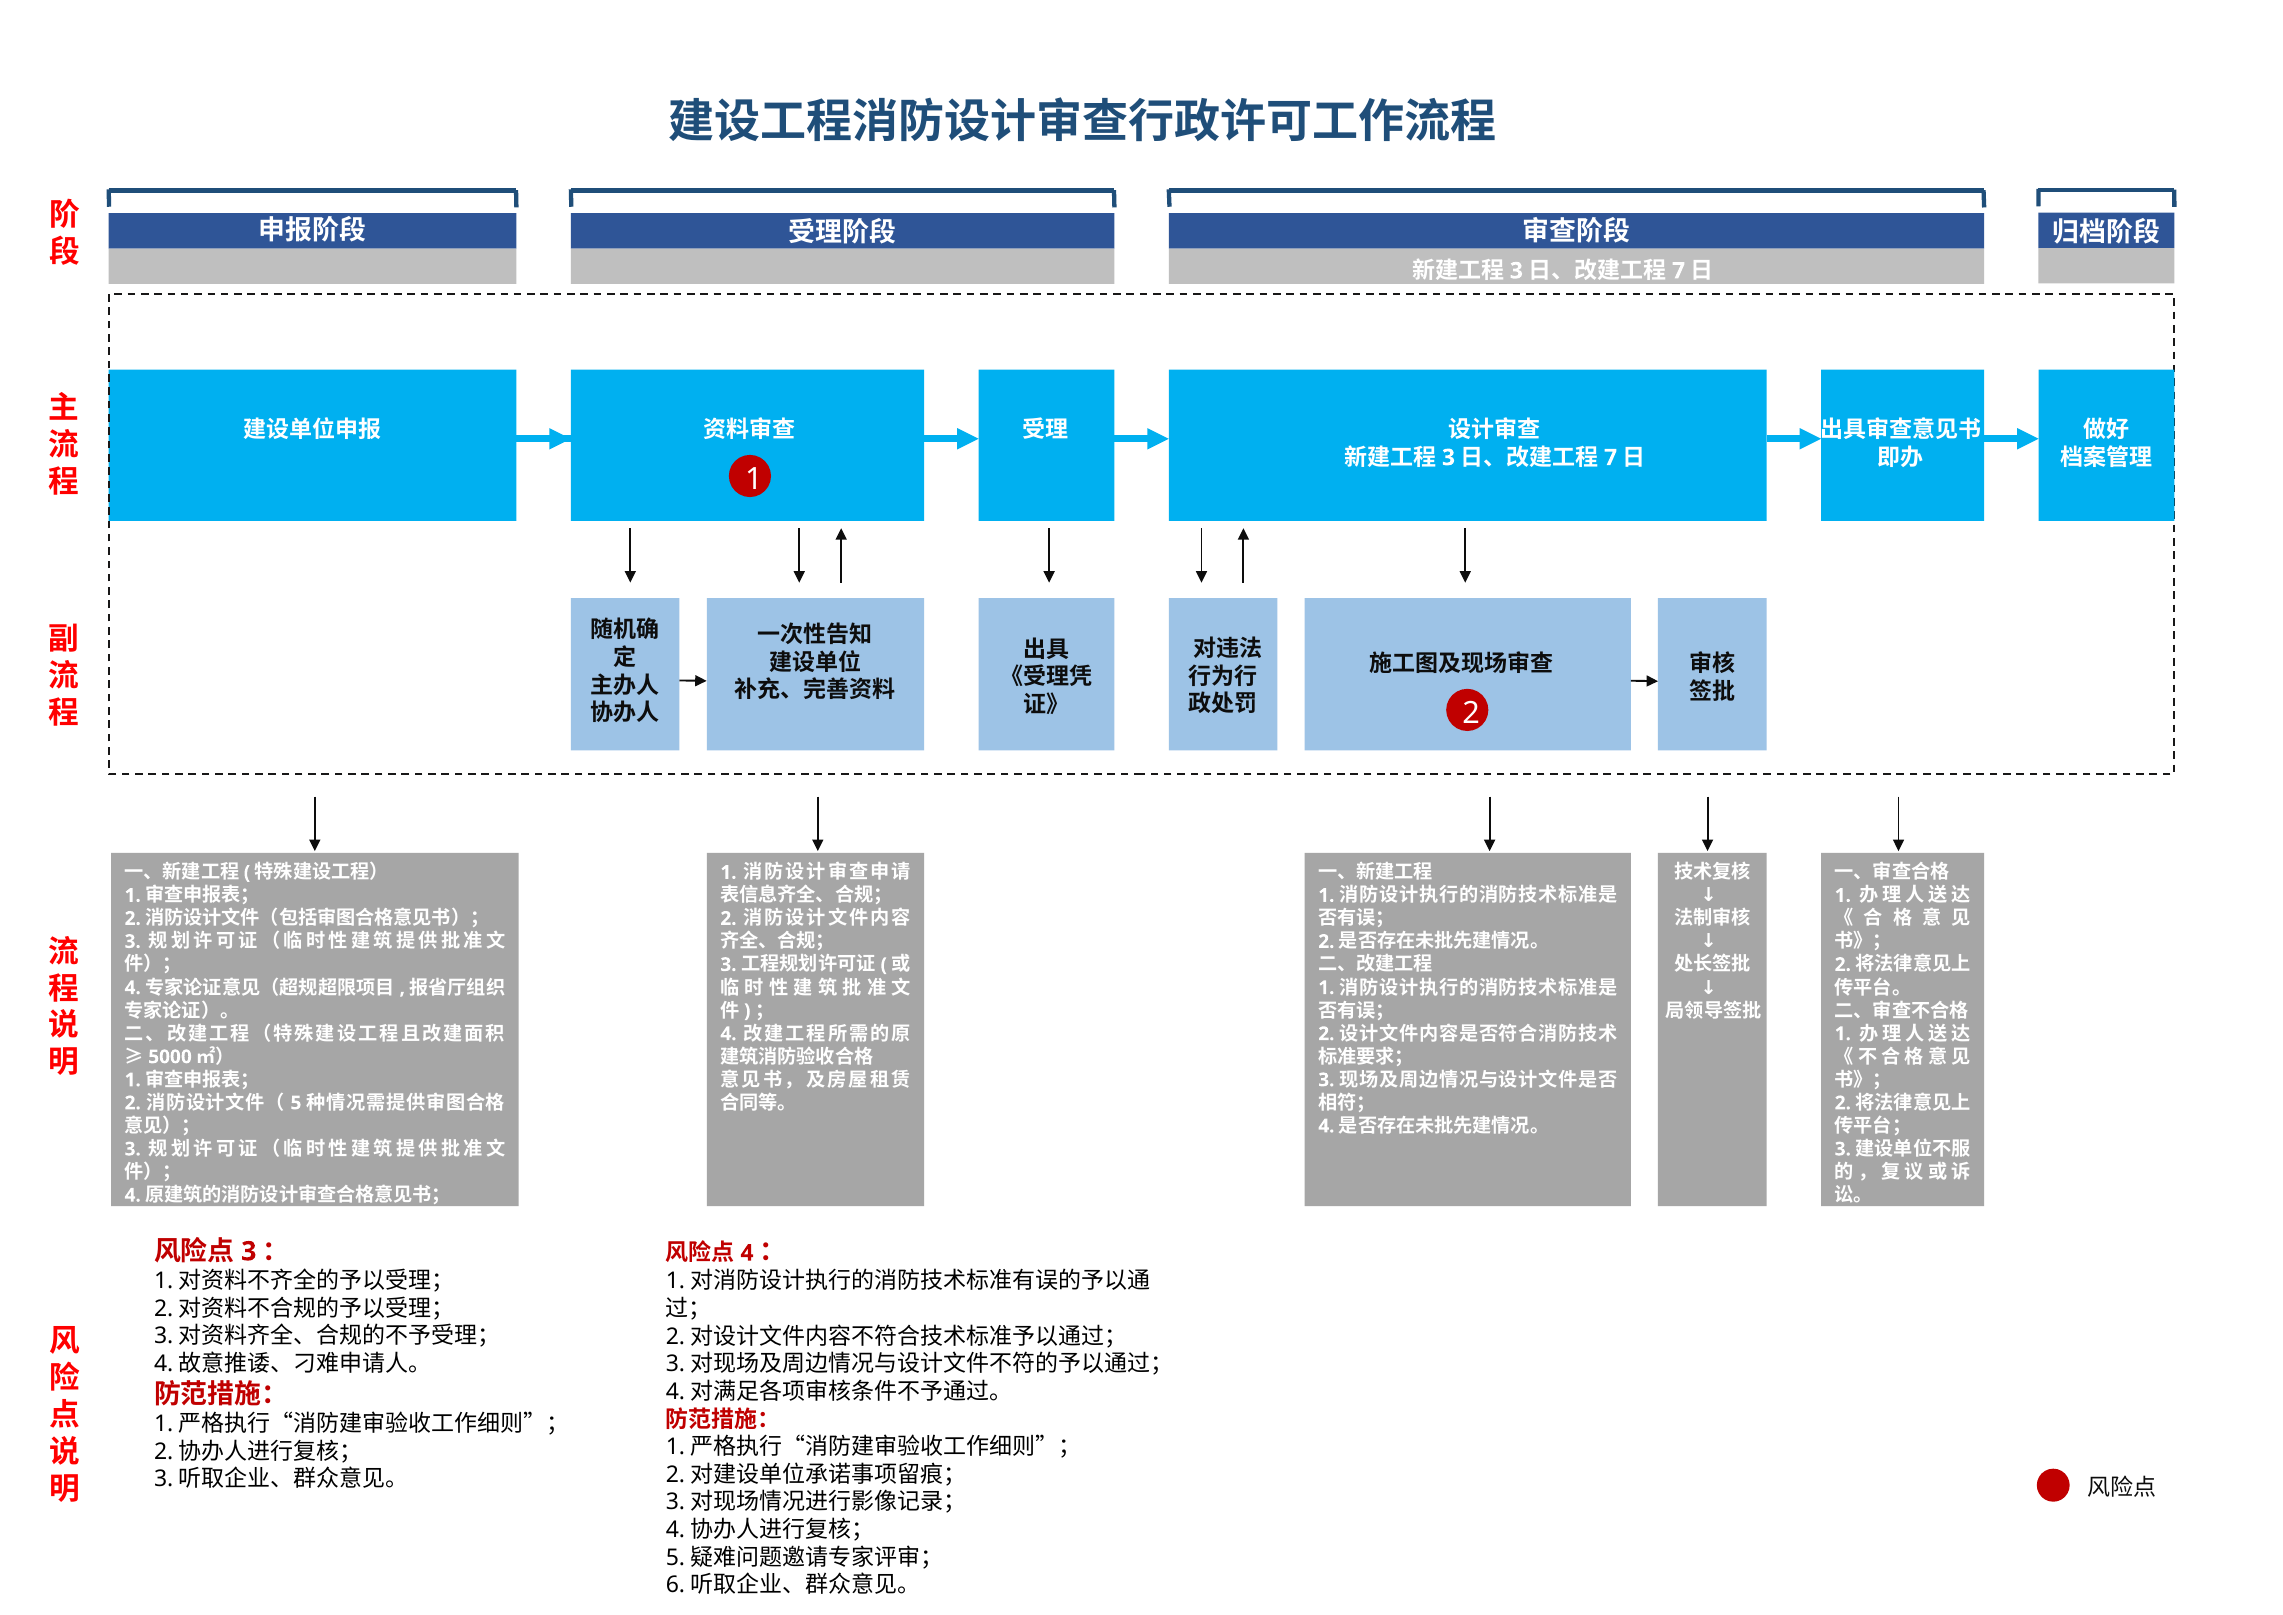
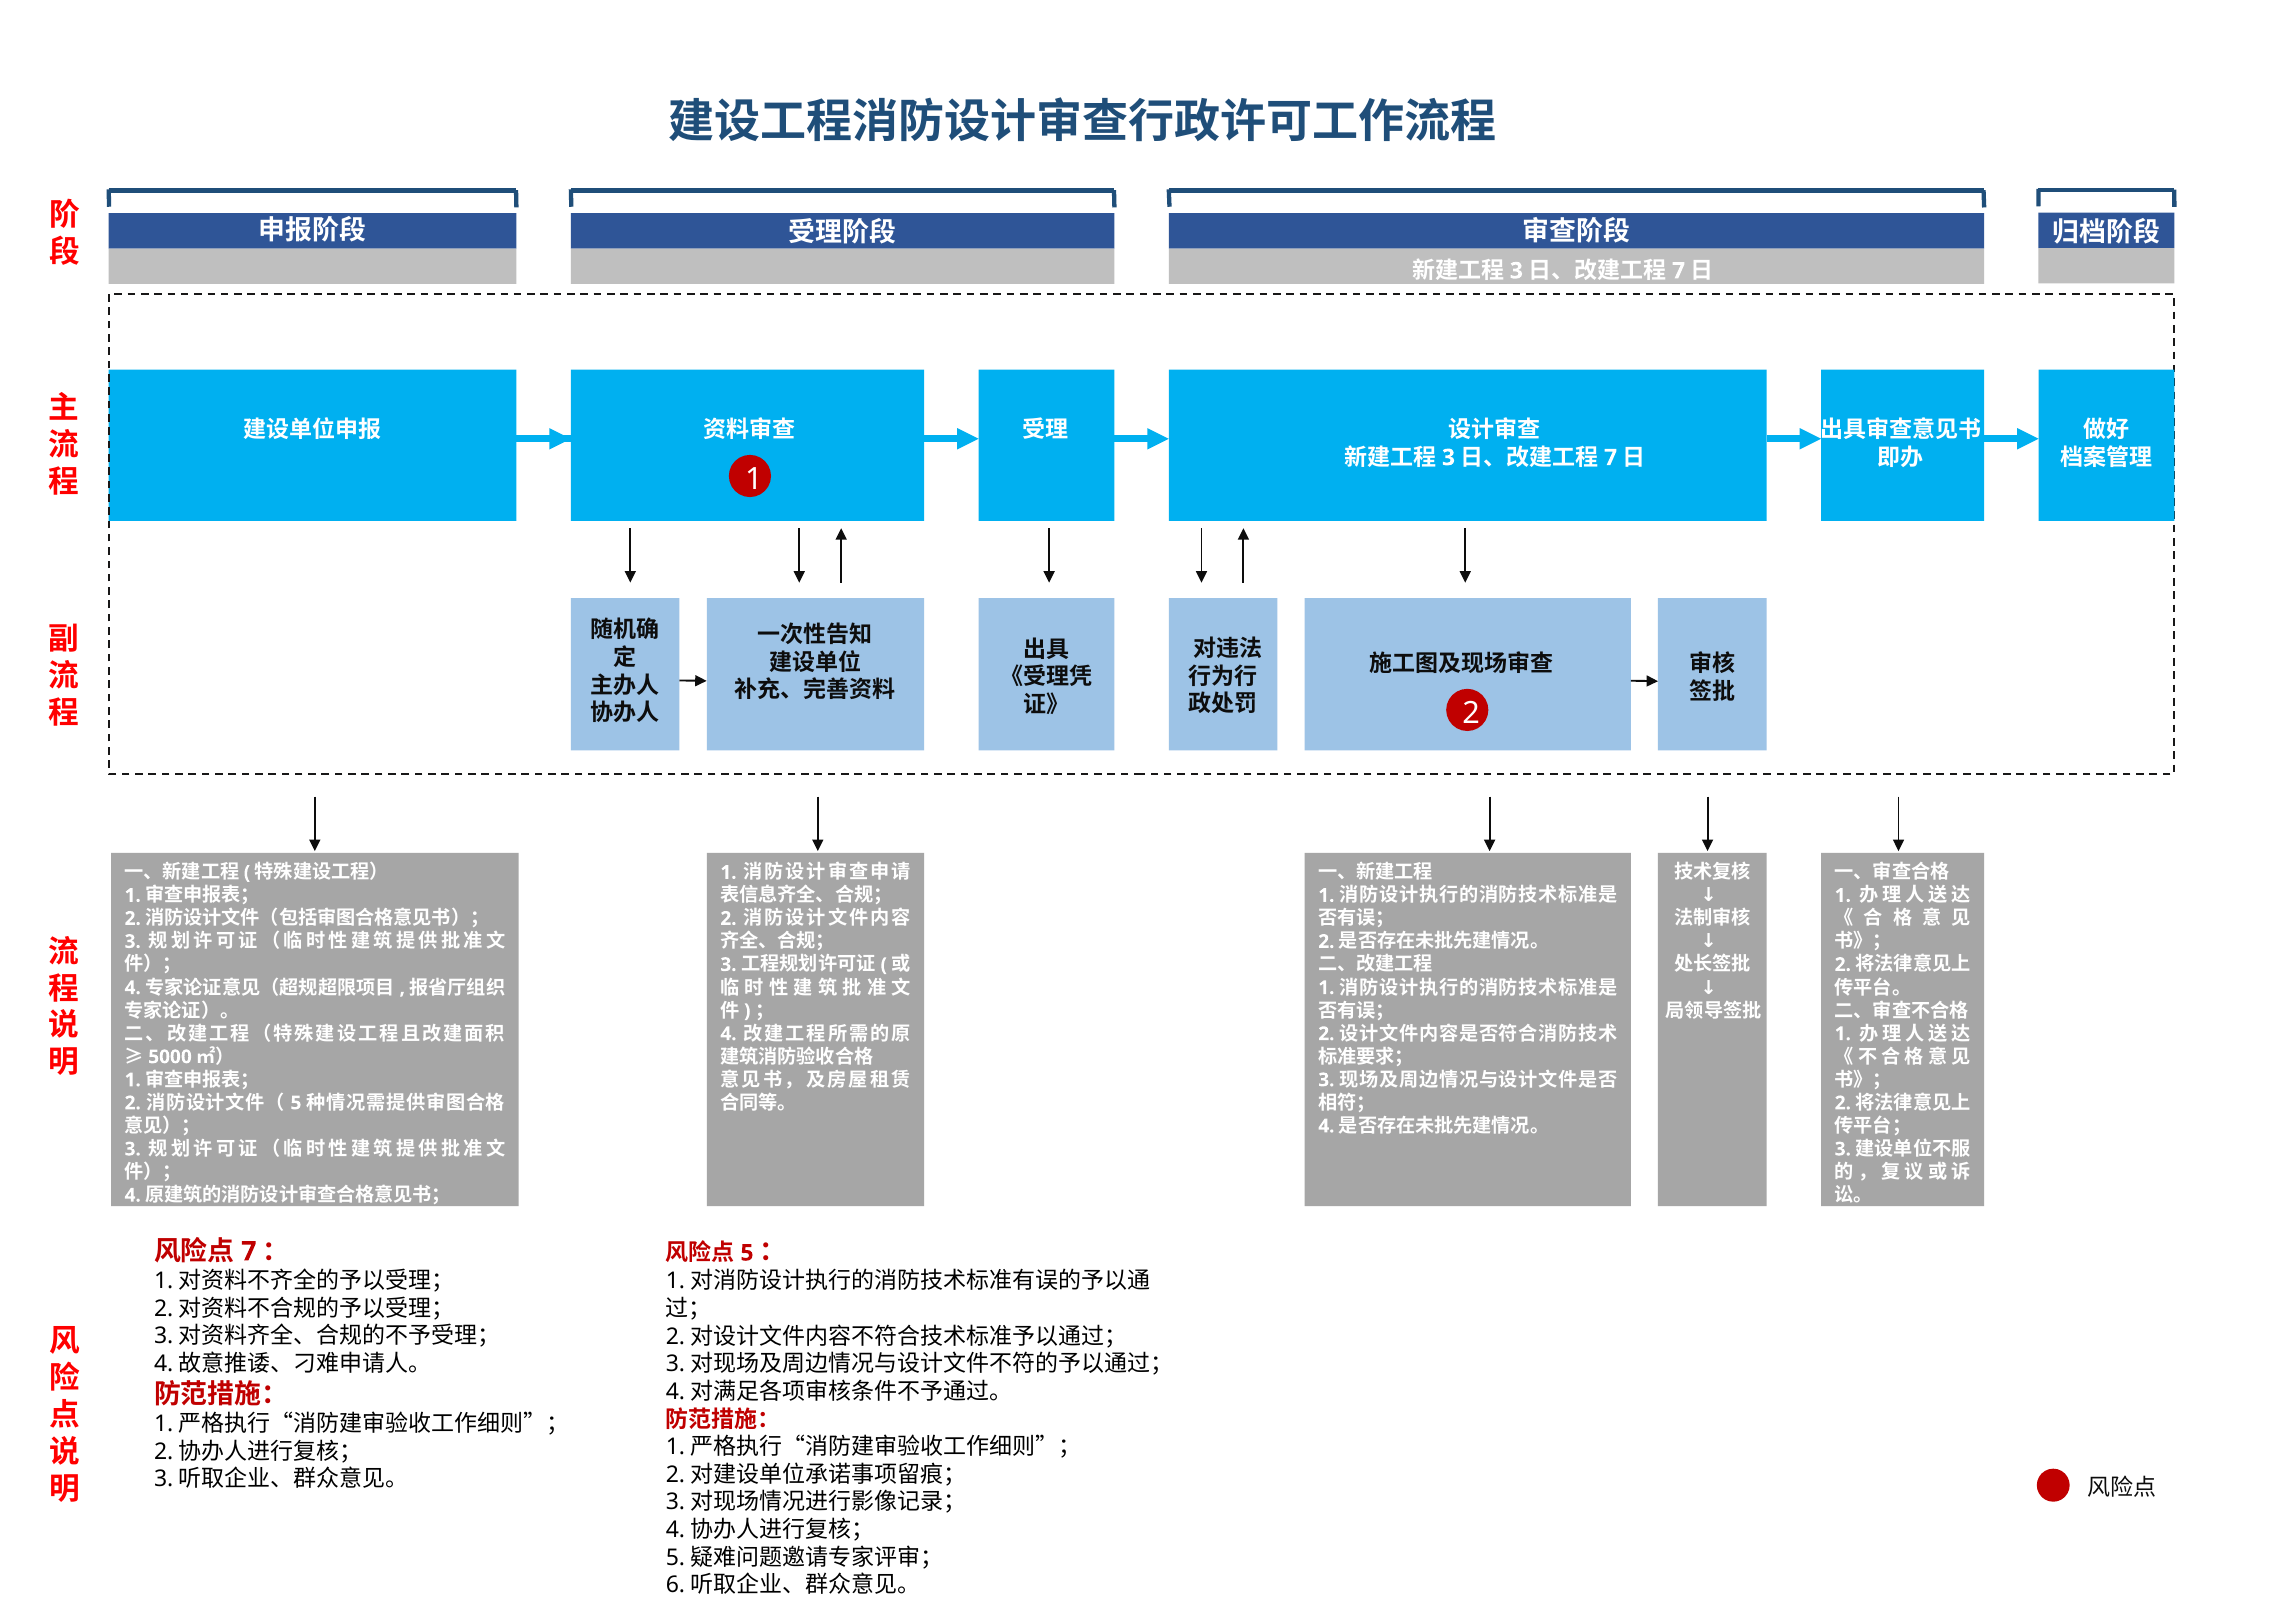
3: 3 -> 7 (249, 1251)
4: 4 -> 5 (747, 1253)
